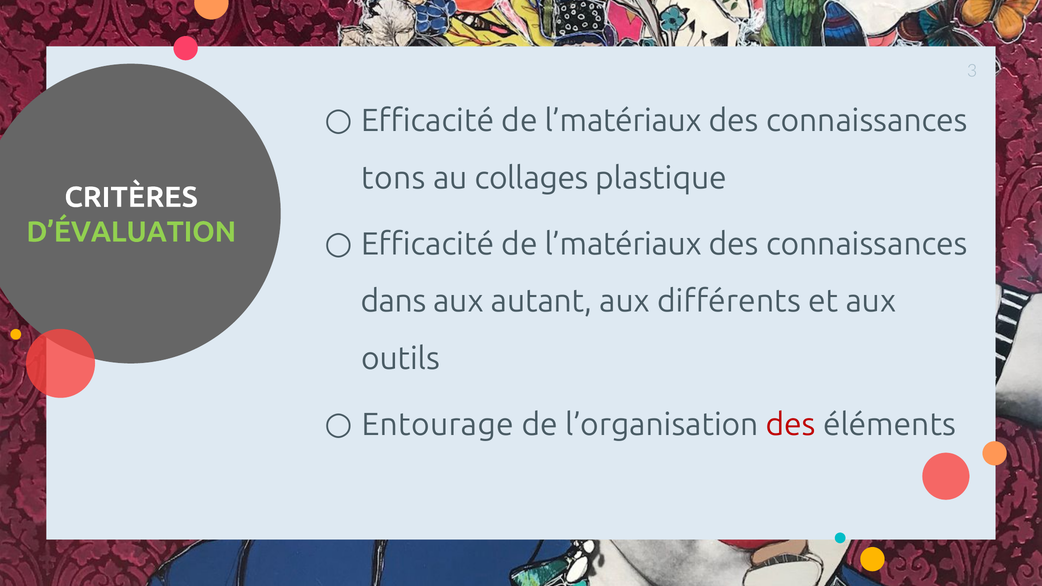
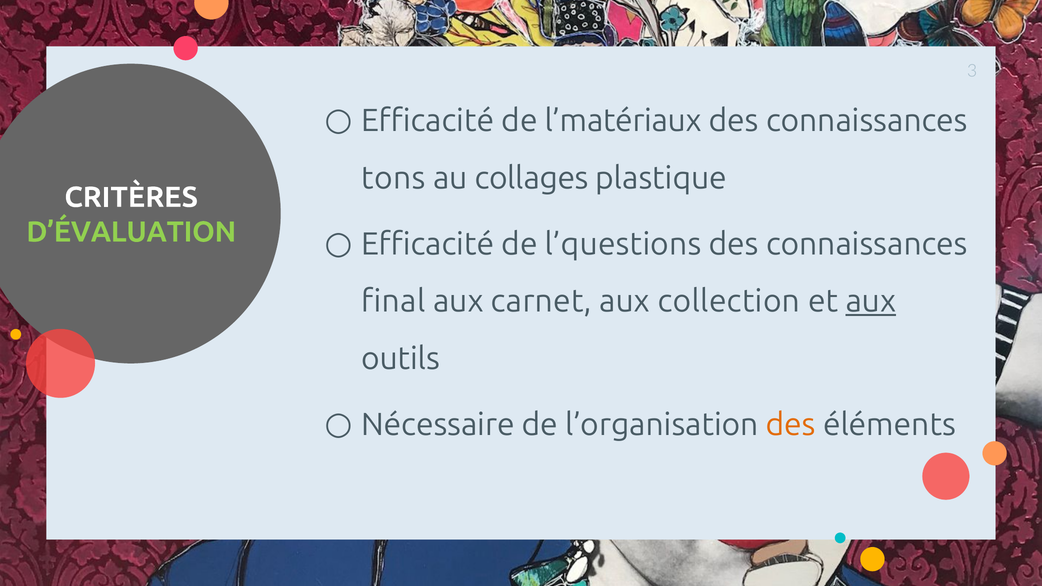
l’matériaux: l’matériaux -> l’questions (623, 244)
dans: dans -> final (393, 301)
autant: autant -> carnet (541, 301)
différents: différents -> collection (729, 301)
aux underline: none -> present (871, 301)
Entourage: Entourage -> Nécessaire (438, 425)
des colour: red -> orange (791, 425)
